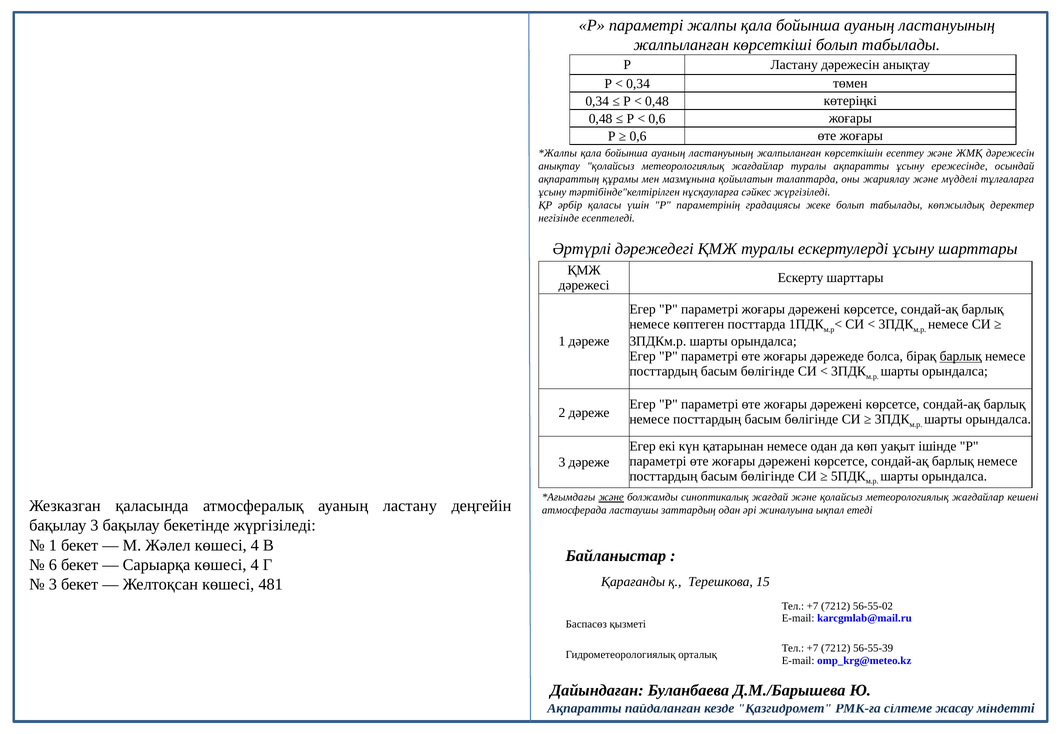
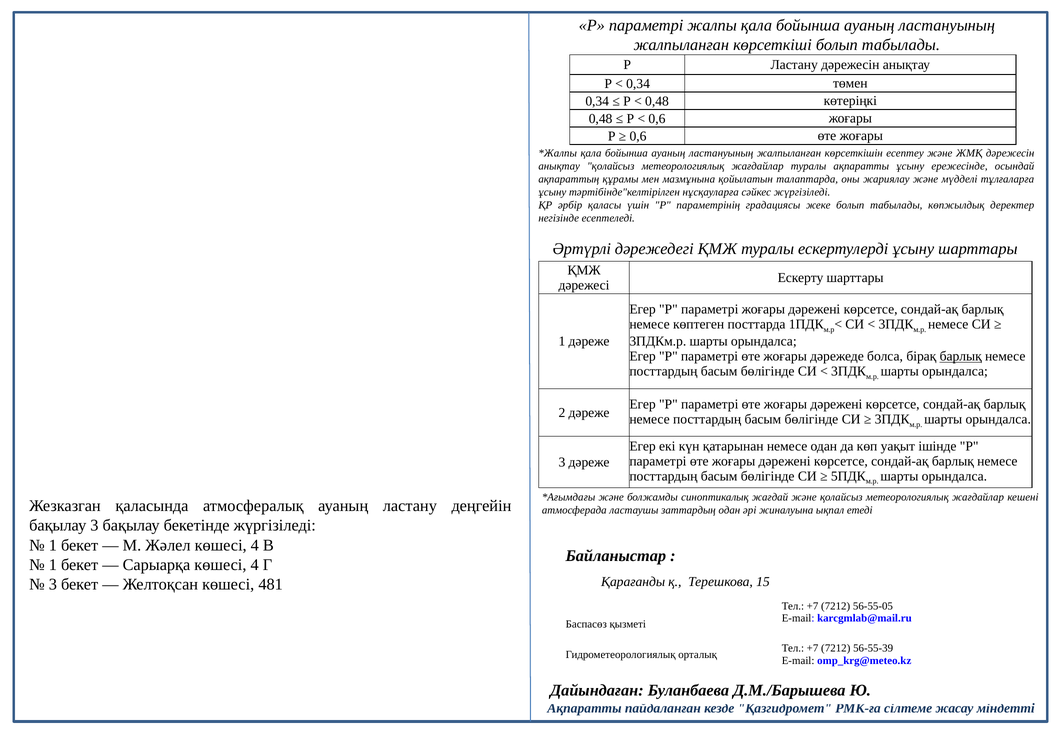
және underline: present -> none (611, 498)
6: 6 -> 1 (53, 565)
56-55-02: 56-55-02 -> 56-55-05 (873, 606)
